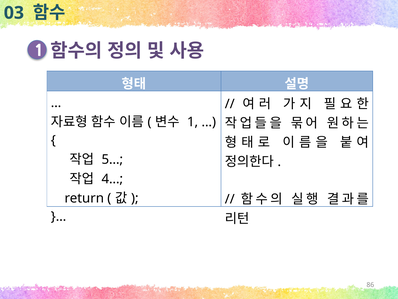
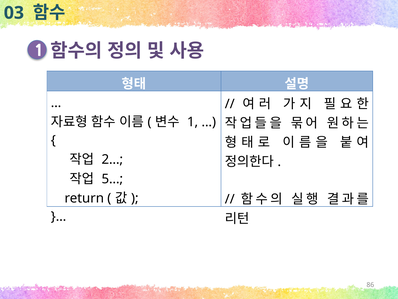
5…: 5… -> 2… (112, 159)
4…: 4… -> 5… (112, 179)
